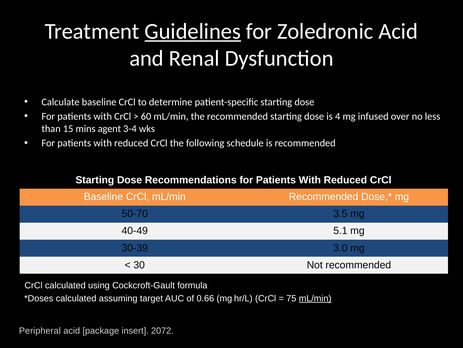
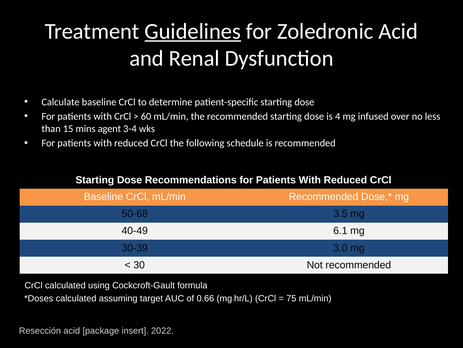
50-70: 50-70 -> 50-68 (135, 213)
5.1: 5.1 -> 6.1 (340, 230)
mL/min underline: present -> none (315, 298)
Peripheral: Peripheral -> Resección (40, 330)
2072: 2072 -> 2022 (162, 330)
